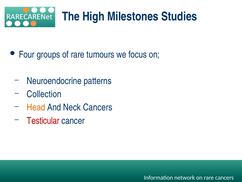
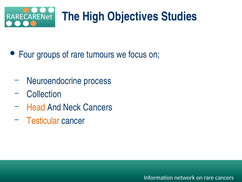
Milestones: Milestones -> Objectives (133, 16)
patterns: patterns -> process (98, 81)
Testicular colour: red -> orange (43, 120)
